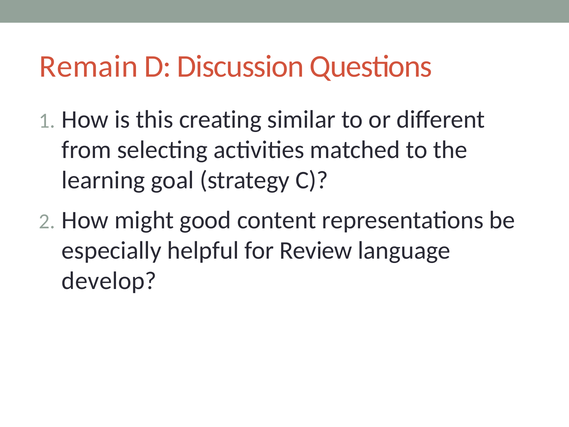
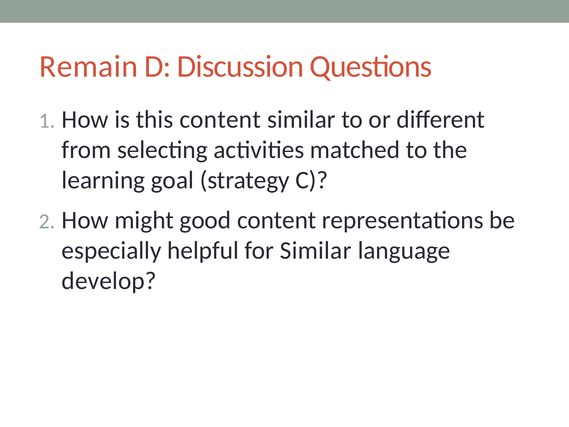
this creating: creating -> content (220, 119)
for Review: Review -> Similar (316, 250)
